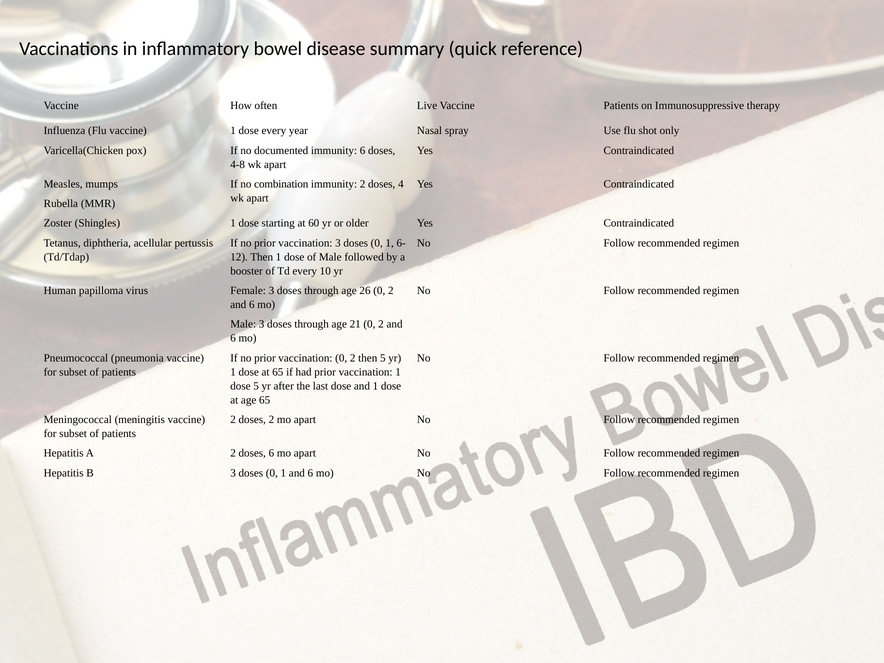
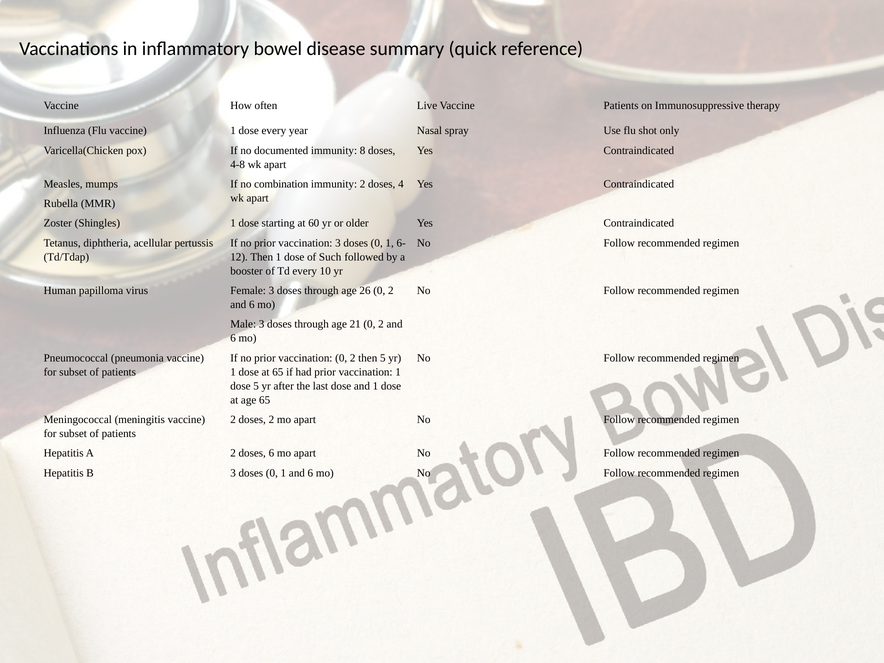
immunity 6: 6 -> 8 (363, 150)
of Male: Male -> Such (330, 257)
